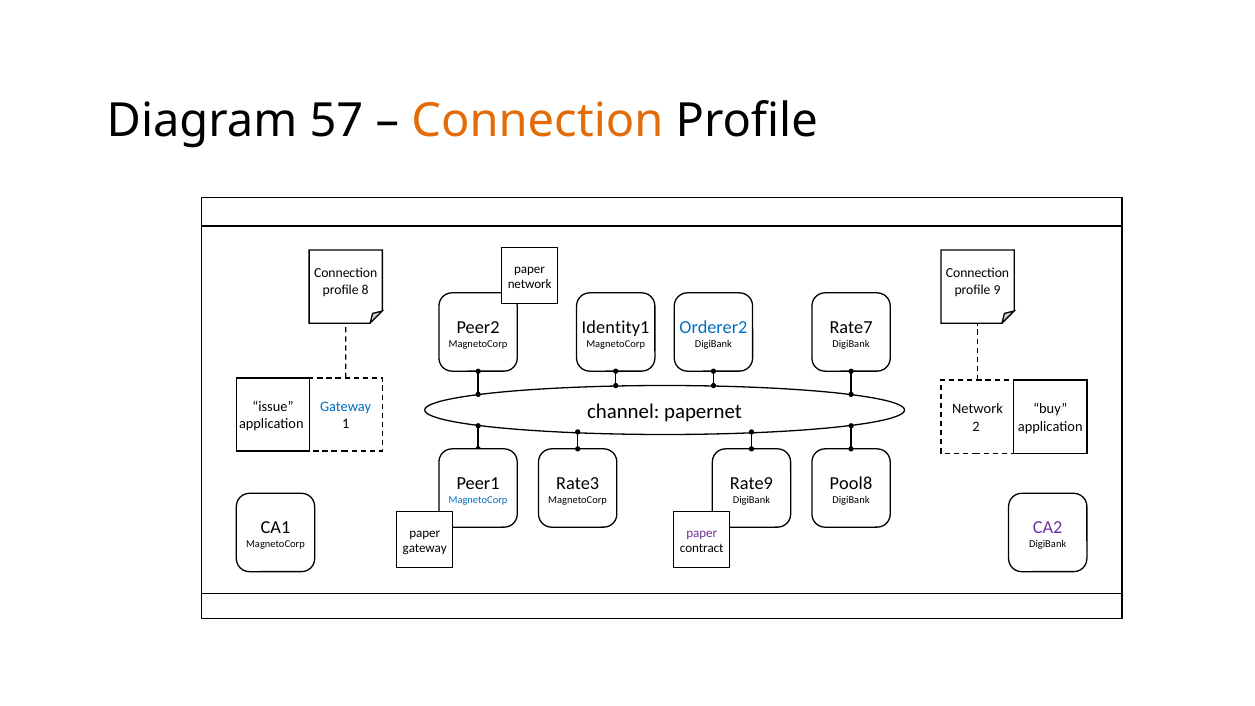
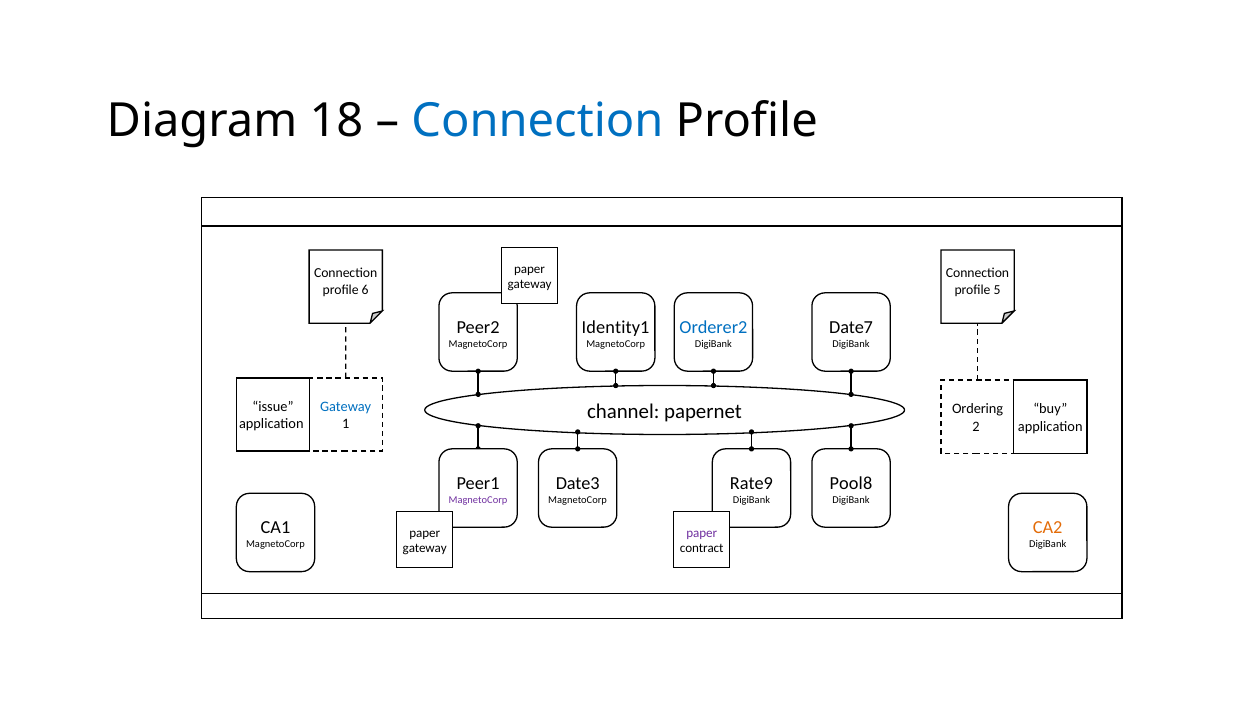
57: 57 -> 18 (336, 121)
Connection colour: orange -> blue (537, 121)
network: network -> gateway (530, 284)
8: 8 -> 6 (365, 290)
9: 9 -> 5 (997, 290)
Rate7: Rate7 -> Date7 (851, 327)
Network: Network -> Ordering (978, 409)
Rate3: Rate3 -> Date3 (578, 483)
MagnetoCorp colour: blue -> purple (478, 500)
CA2 colour: purple -> orange (1048, 527)
